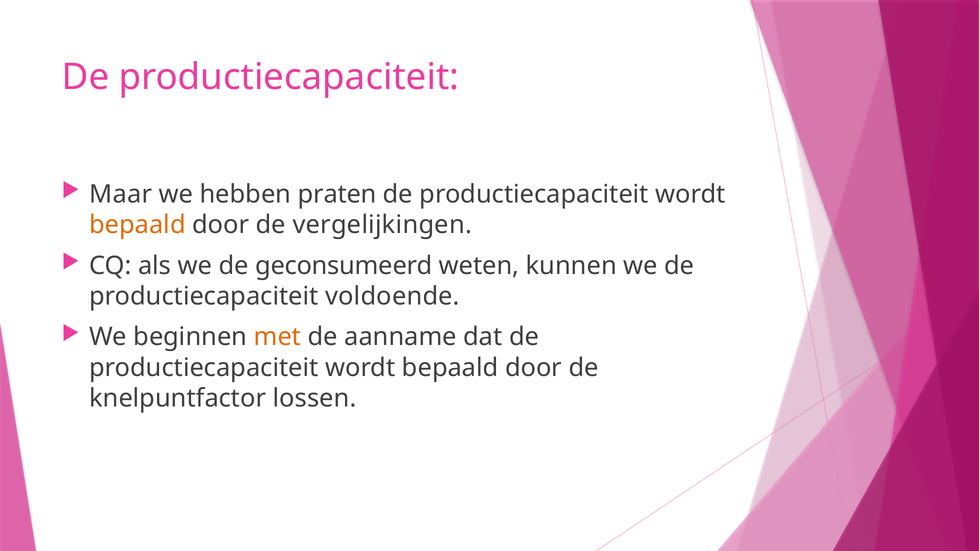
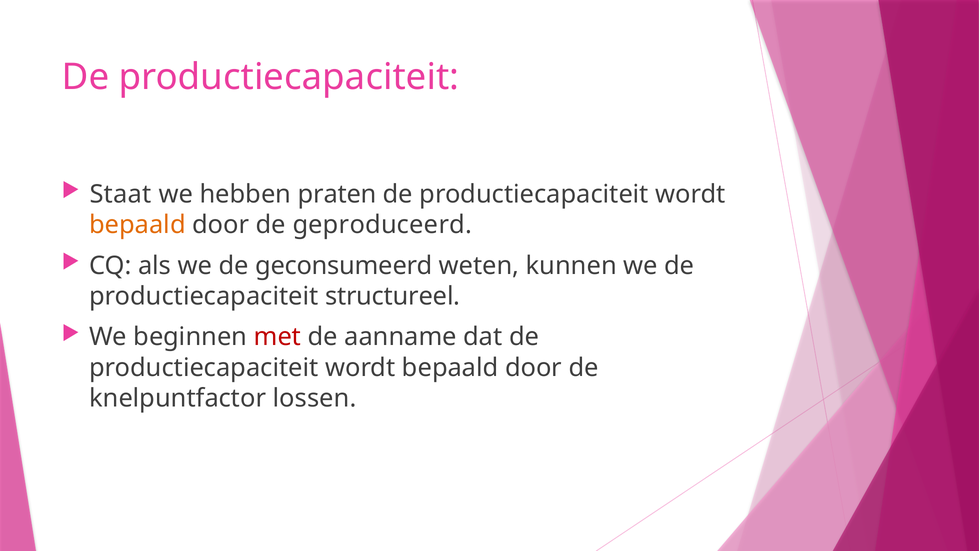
Maar: Maar -> Staat (121, 194)
vergelijkingen: vergelijkingen -> geproduceerd (382, 225)
voldoende: voldoende -> structureel (393, 296)
met colour: orange -> red (277, 337)
